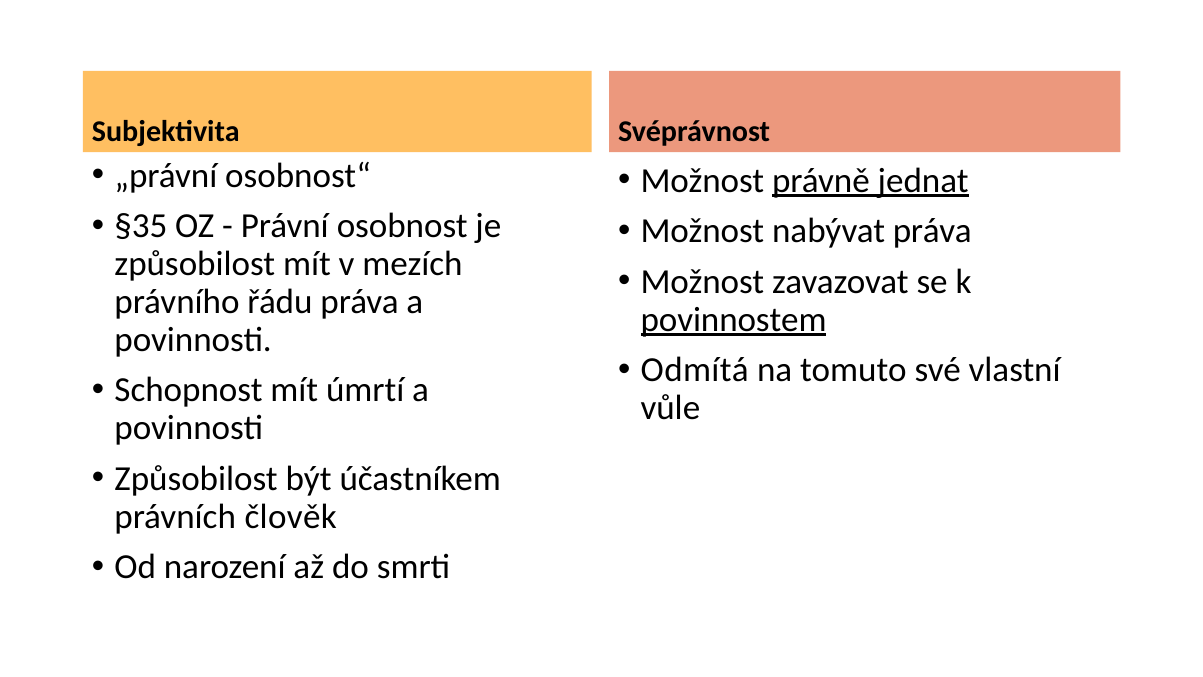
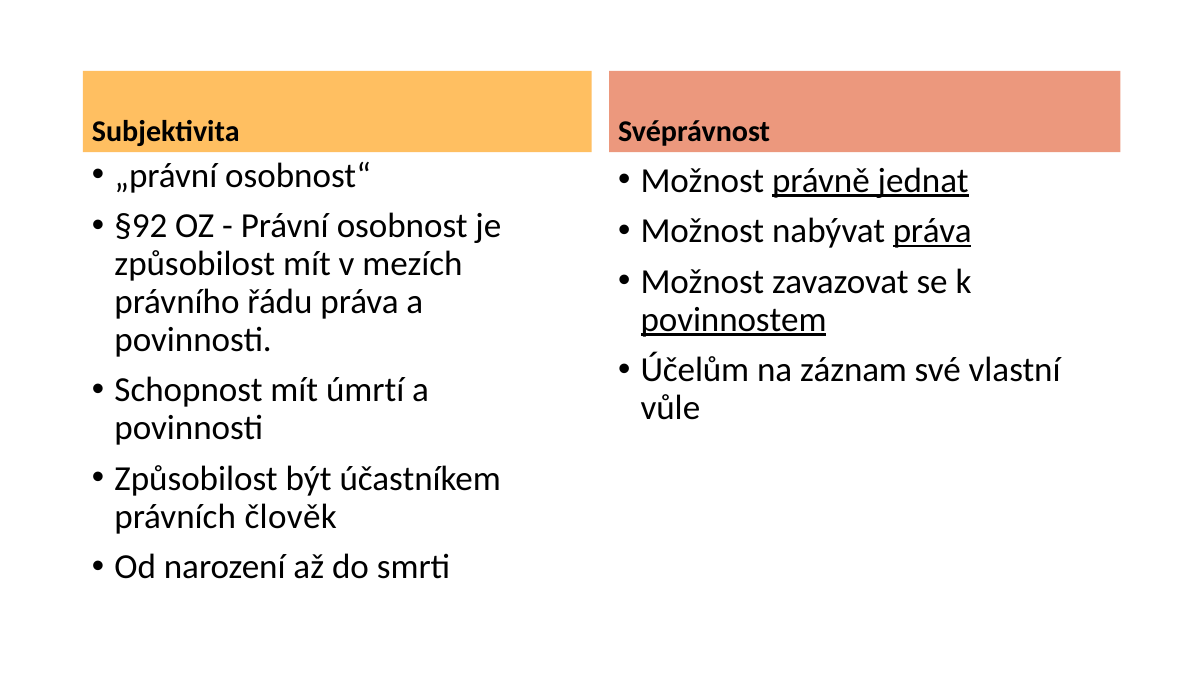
§35: §35 -> §92 (141, 226)
práva underline: none -> present (932, 231)
Odmítá: Odmítá -> Účelům (695, 370)
tomuto: tomuto -> záznam (853, 370)
